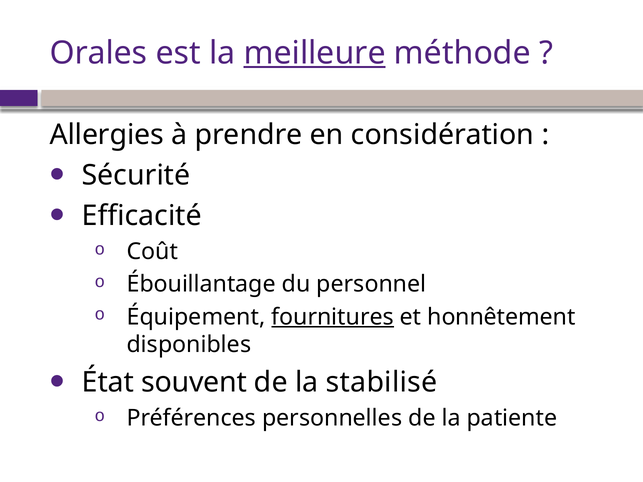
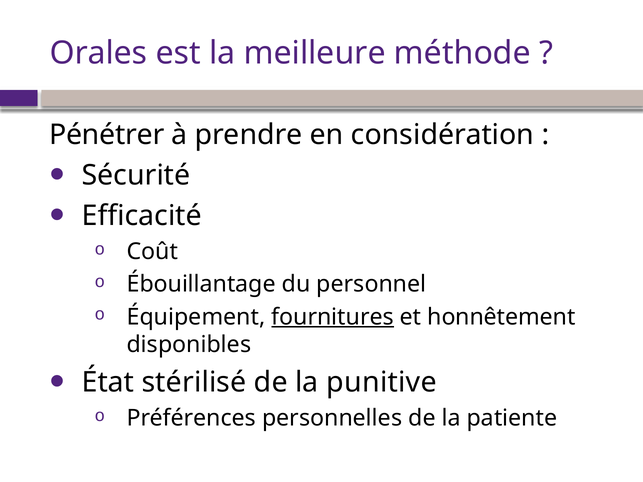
meilleure underline: present -> none (315, 53)
Allergies: Allergies -> Pénétrer (107, 135)
souvent: souvent -> stérilisé (194, 383)
stabilisé: stabilisé -> punitive (382, 383)
